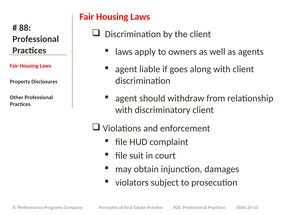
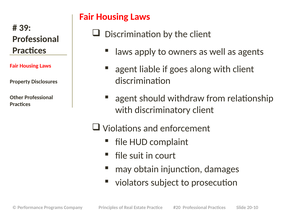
88: 88 -> 39 (25, 28)
